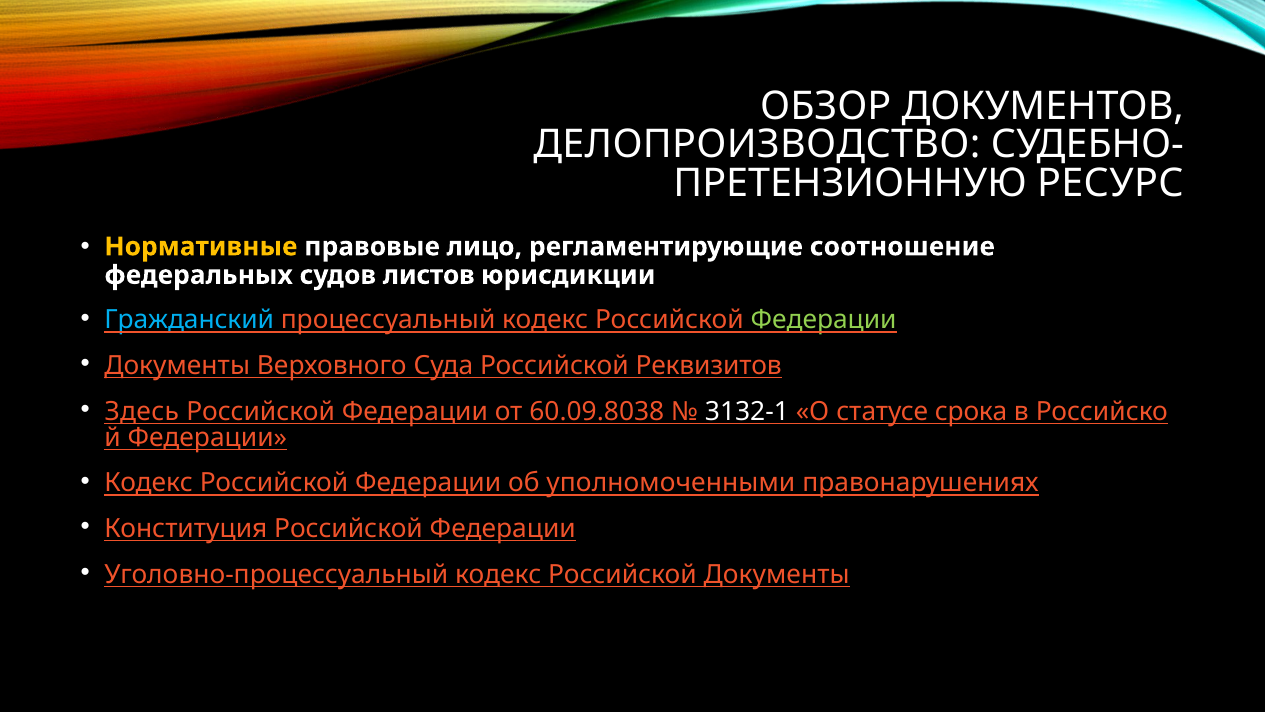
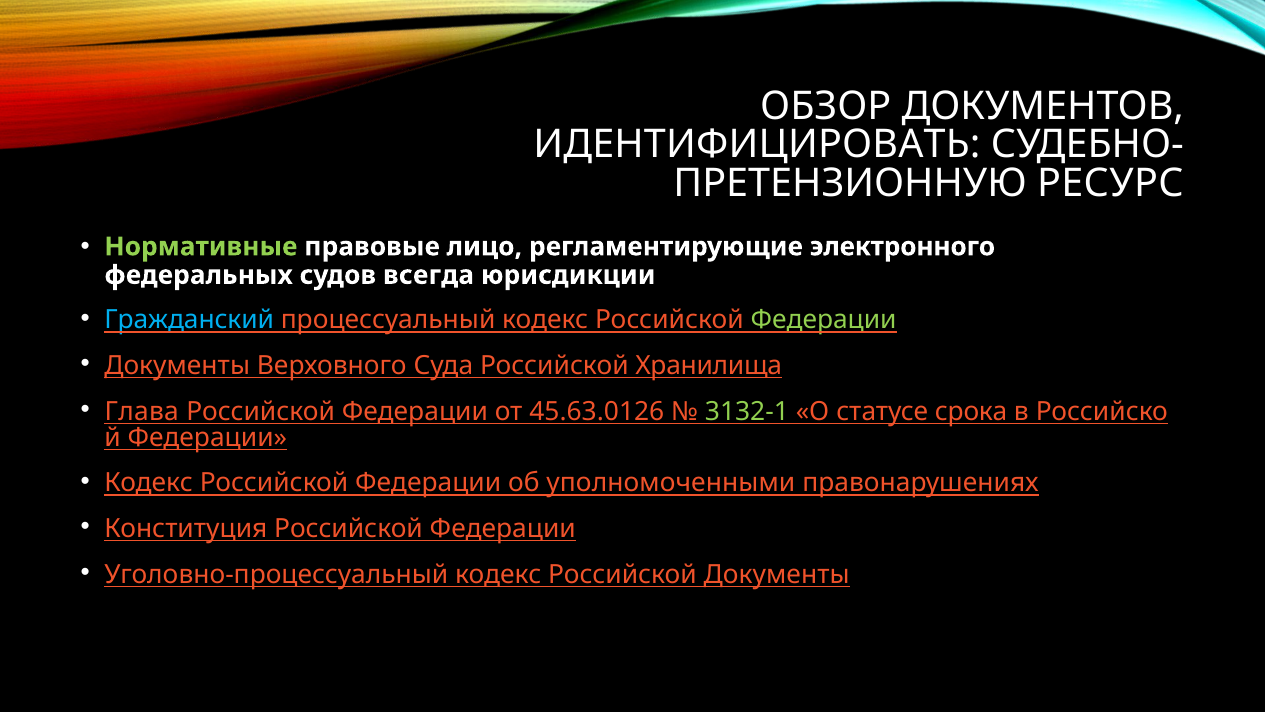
ДЕЛОПРОИЗВОДСТВО: ДЕЛОПРОИЗВОДСТВО -> ИДЕНТИФИЦИРОВАТЬ (757, 145)
Нормативные colour: yellow -> light green (201, 247)
соотношение: соотношение -> электронного (902, 247)
листов: листов -> всегда (428, 275)
Реквизитов: Реквизитов -> Хранилища (709, 365)
Здесь: Здесь -> Глава (142, 411)
60.09.8038: 60.09.8038 -> 45.63.0126 (597, 411)
3132-1 colour: white -> light green (747, 411)
